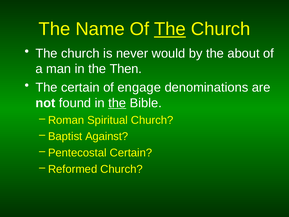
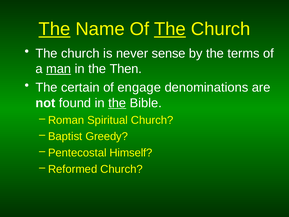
The underline: none -> present (54, 29)
would: would -> sense (169, 53)
about: about -> terms (244, 53)
man underline: none -> present (59, 69)
Against: Against -> Greedy (107, 136)
Pentecostal Certain: Certain -> Himself (131, 153)
